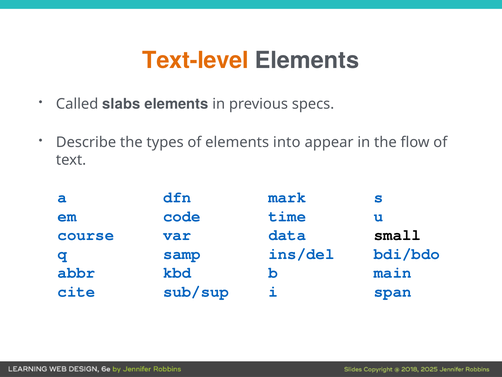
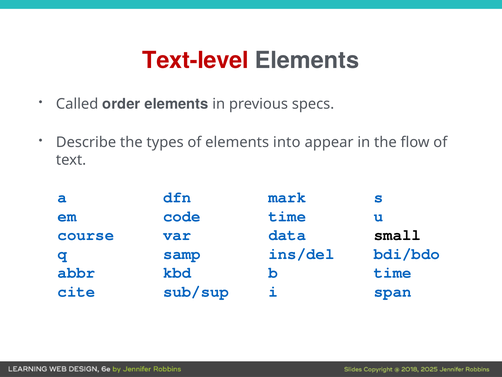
Text-level colour: orange -> red (196, 60)
slabs: slabs -> order (121, 104)
main: main -> time (393, 272)
